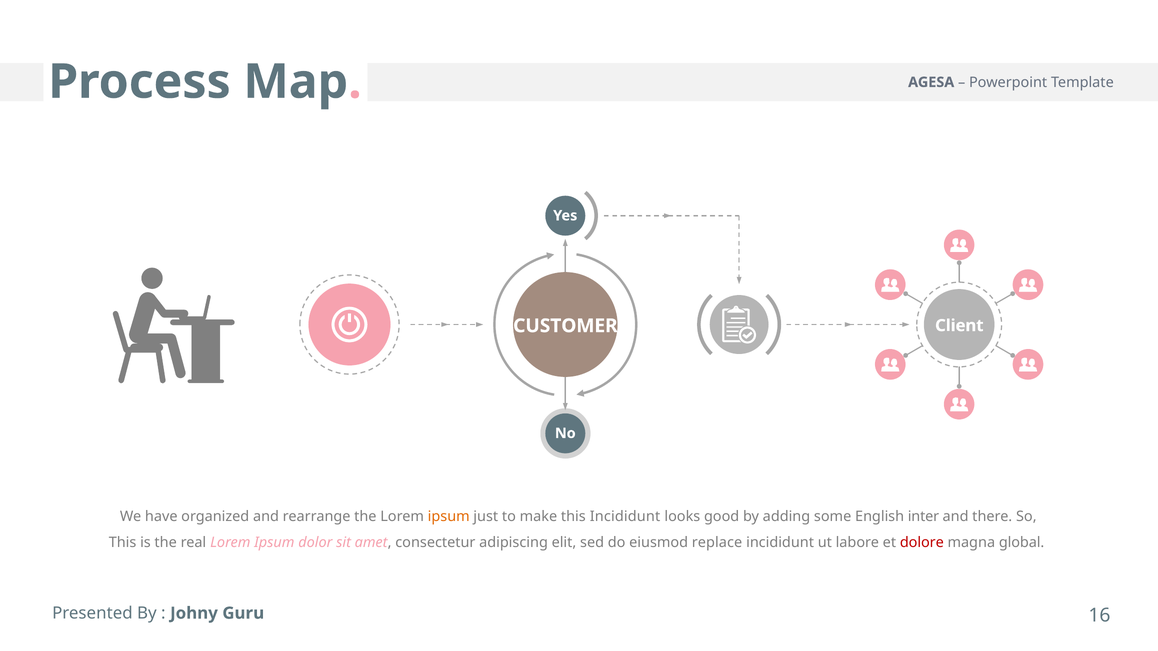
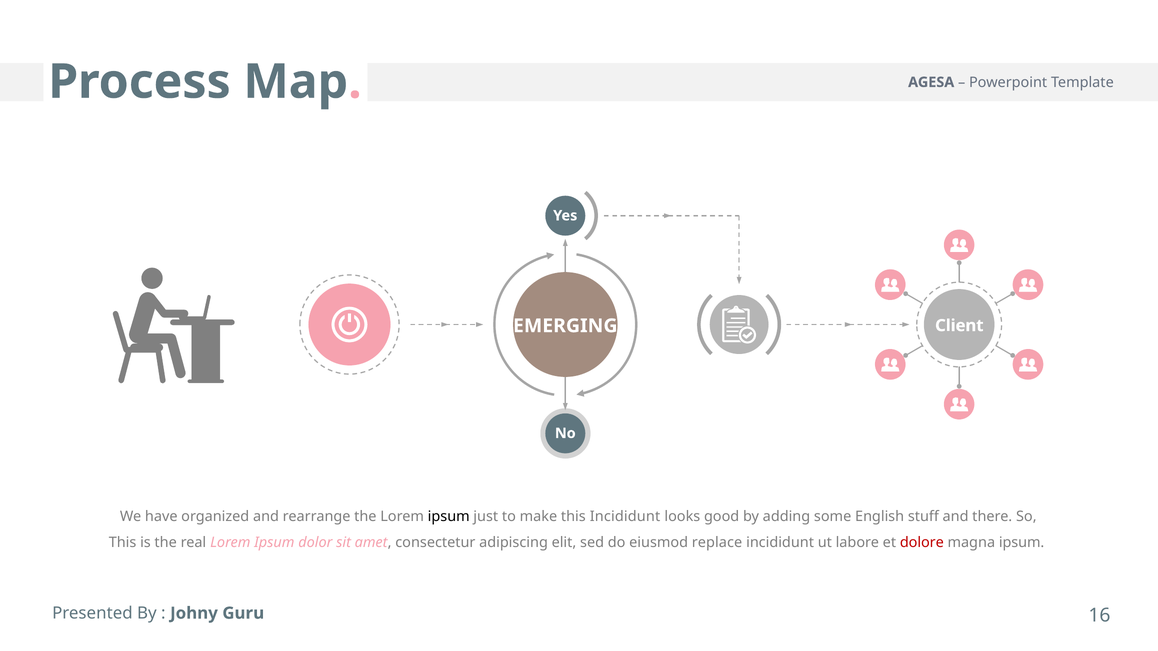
CUSTOMER: CUSTOMER -> EMERGING (565, 326)
ipsum colour: orange -> black (449, 517)
inter: inter -> stuff (923, 517)
magna global: global -> ipsum (1022, 543)
